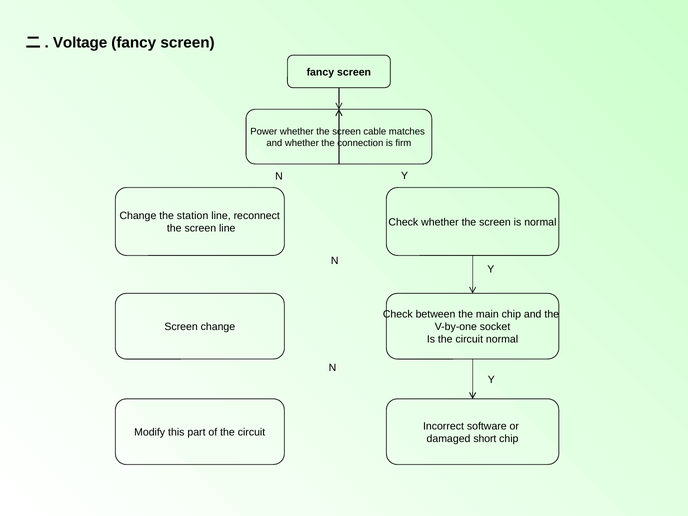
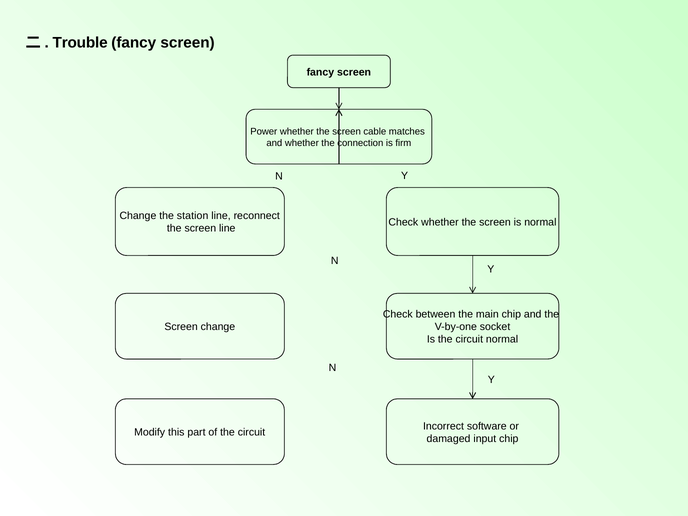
Voltage: Voltage -> Trouble (80, 43)
short: short -> input (485, 439)
